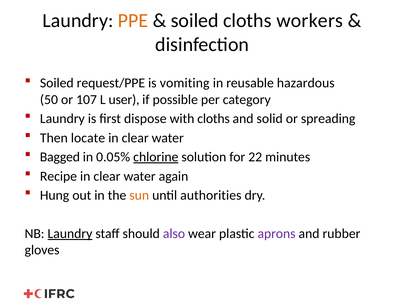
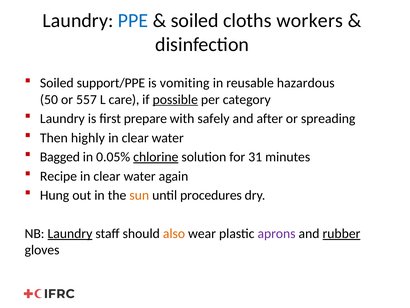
PPE colour: orange -> blue (133, 21)
request/PPE: request/PPE -> support/PPE (111, 83)
107: 107 -> 557 (86, 99)
user: user -> care (124, 99)
possible underline: none -> present (175, 99)
dispose: dispose -> prepare (145, 118)
with cloths: cloths -> safely (214, 118)
solid: solid -> after (270, 118)
locate: locate -> highly (88, 138)
22: 22 -> 31 (255, 157)
authorities: authorities -> procedures (211, 195)
also colour: purple -> orange (174, 233)
rubber underline: none -> present (341, 233)
